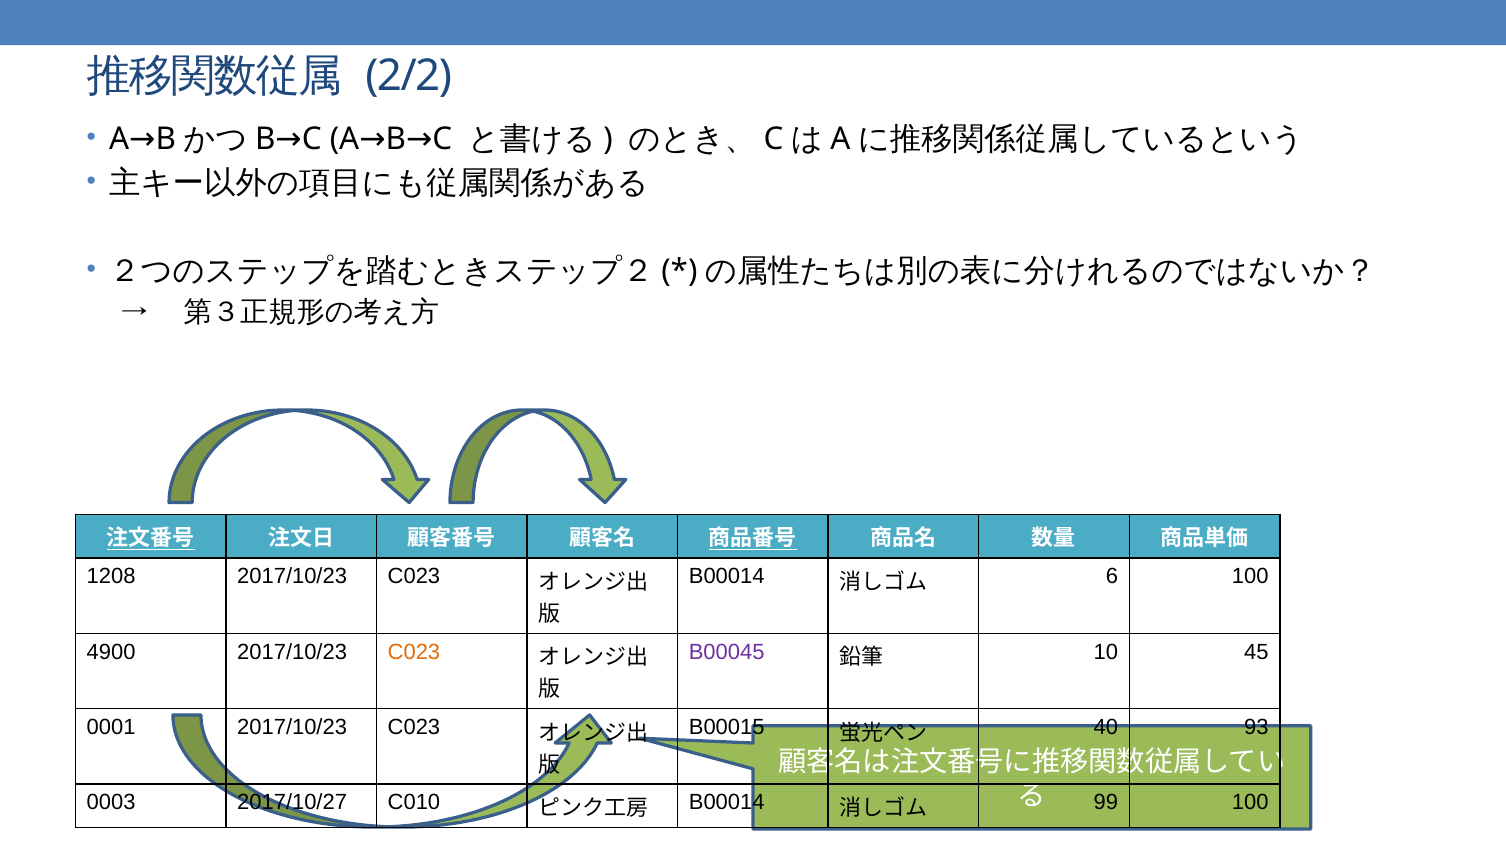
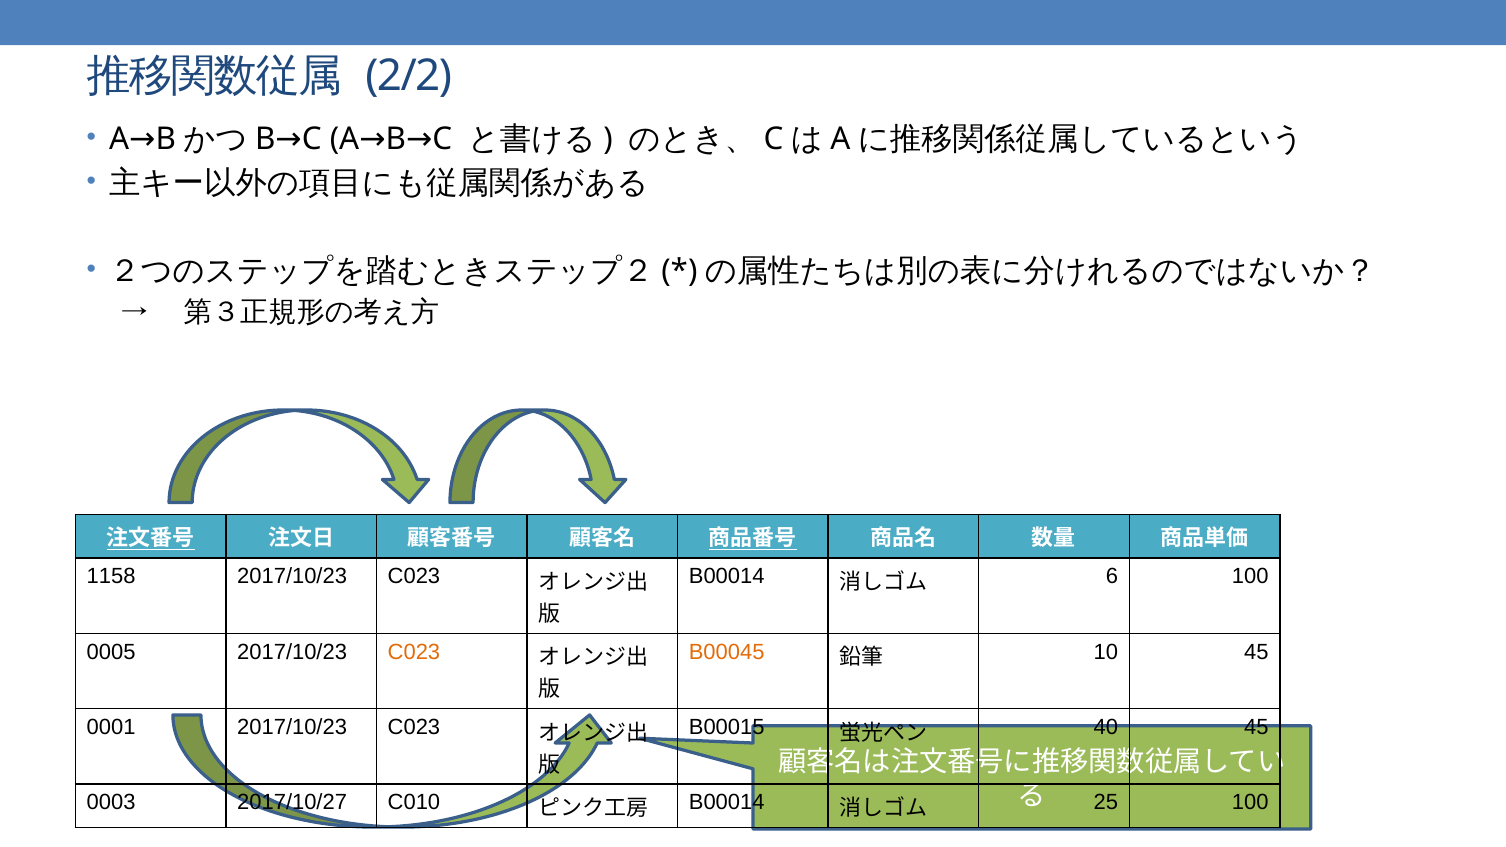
1208: 1208 -> 1158 (111, 576)
4900: 4900 -> 0005 (111, 652)
B00045 colour: purple -> orange (727, 652)
40 93: 93 -> 45 (1256, 727)
99: 99 -> 25 (1106, 803)
